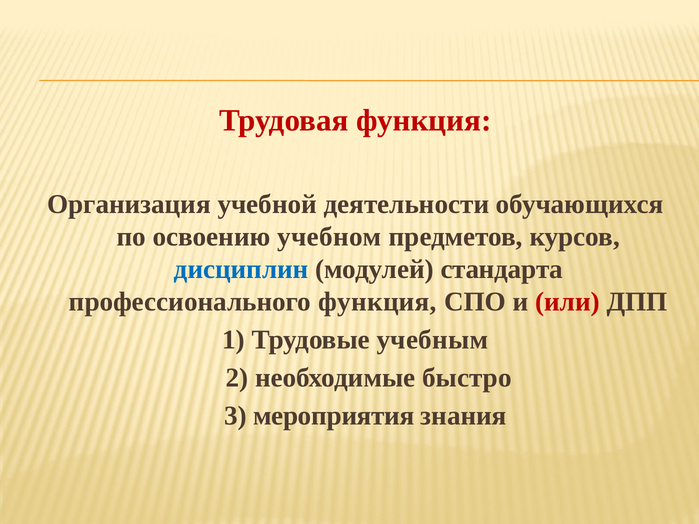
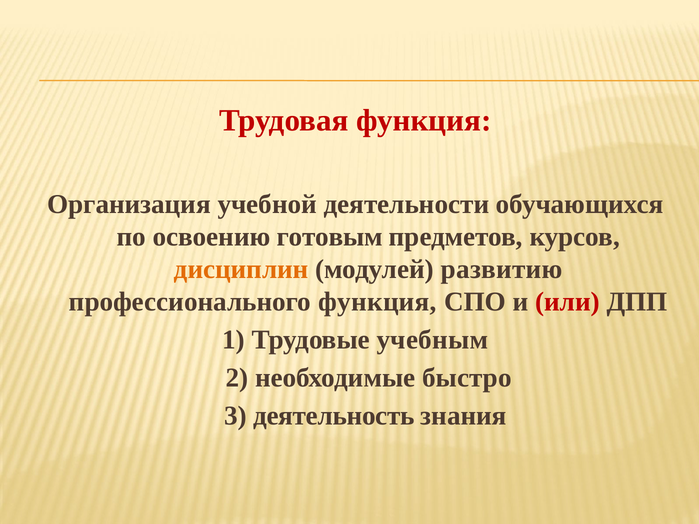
учебном: учебном -> готовым (330, 237)
дисциплин colour: blue -> orange (241, 269)
стандарта: стандарта -> развитию (502, 269)
мероприятия: мероприятия -> деятельность (334, 416)
